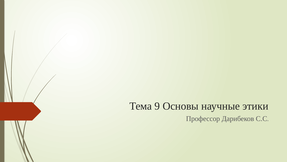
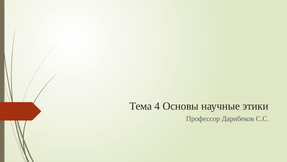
9: 9 -> 4 (157, 106)
